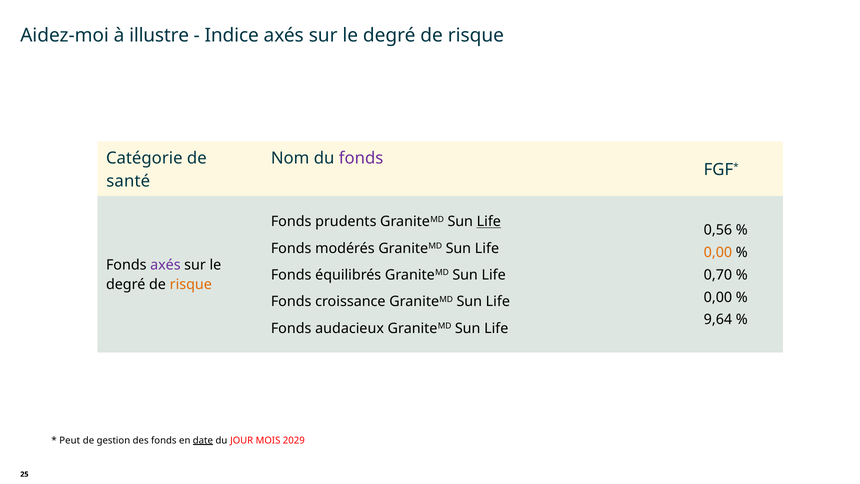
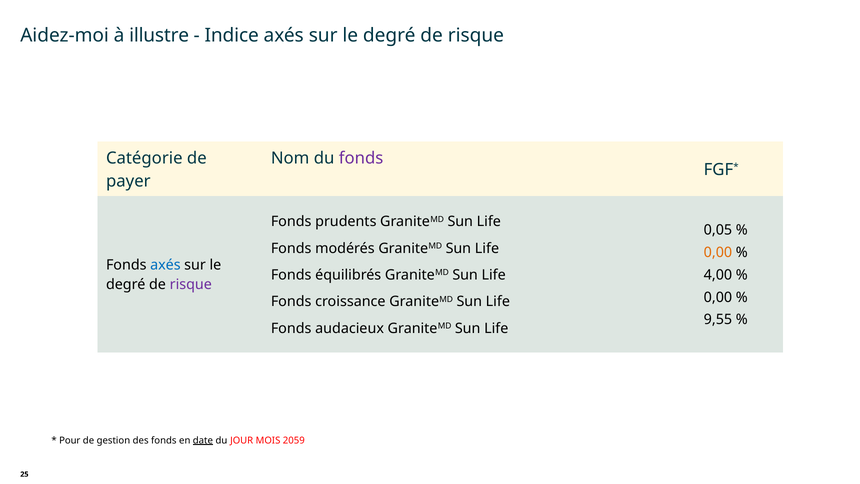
santé: santé -> payer (128, 181)
Life underline: present -> none (489, 221)
0,56: 0,56 -> 0,05 (718, 230)
axés colour: purple -> blue (165, 265)
0,70: 0,70 -> 4,00 (718, 275)
risque colour: orange -> purple (191, 285)
9,64: 9,64 -> 9,55 (718, 320)
Peut: Peut -> Pour (70, 440)
2029: 2029 -> 2059 (294, 440)
